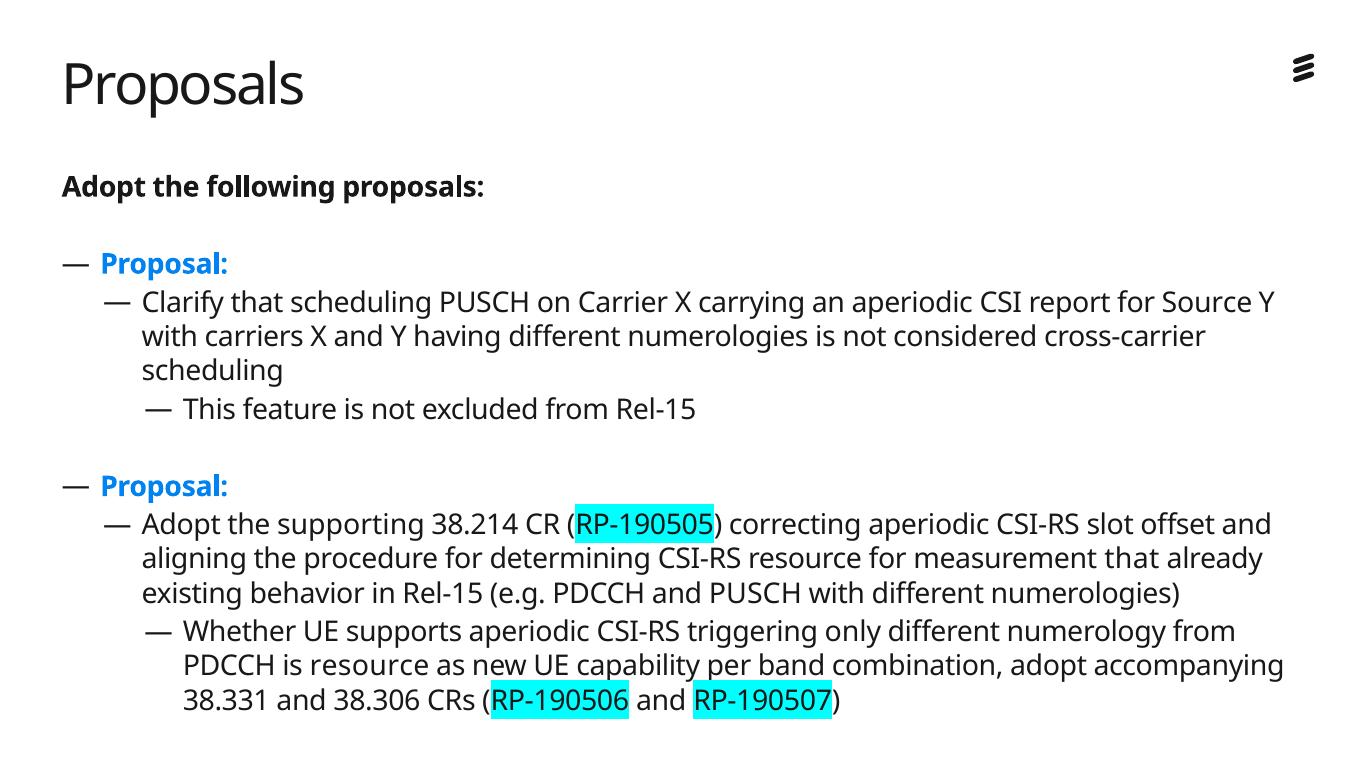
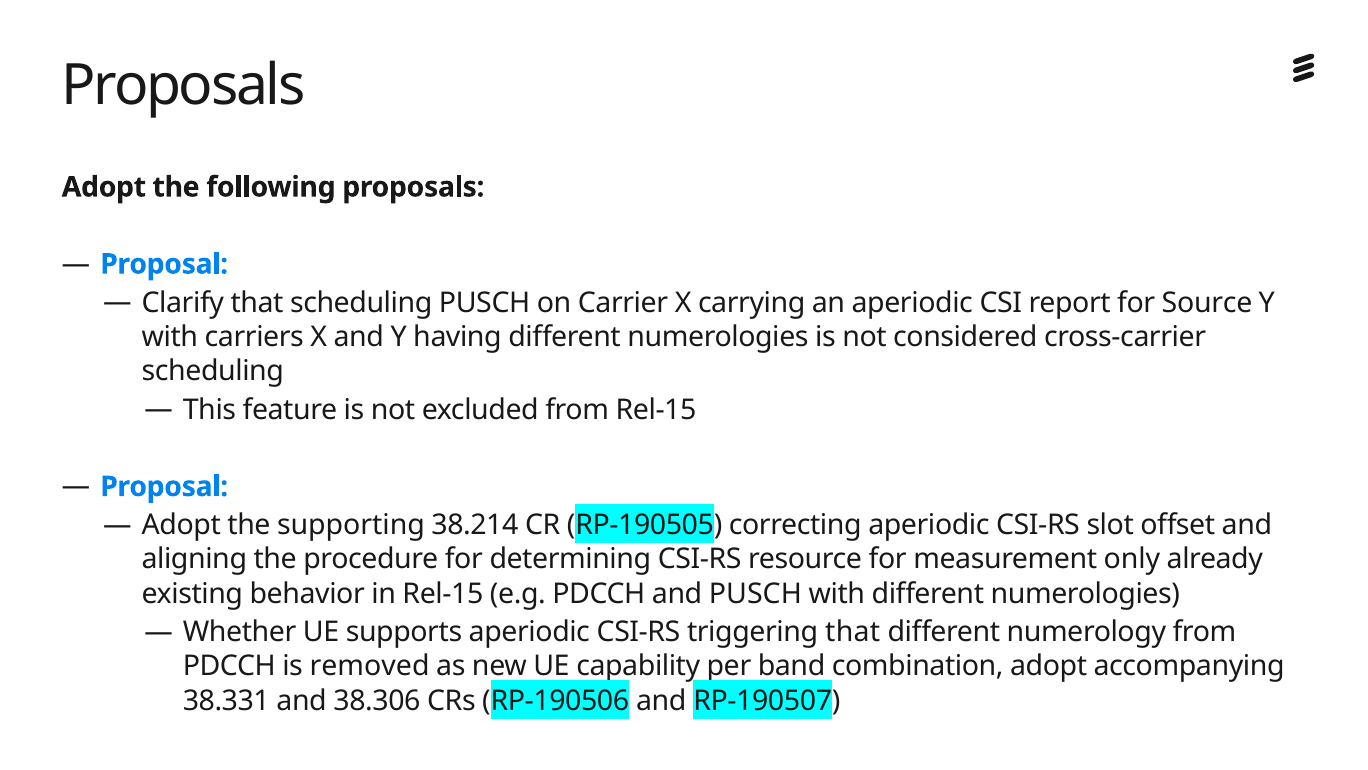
measurement that: that -> only (1132, 559)
triggering only: only -> that (853, 632)
is resource: resource -> removed (370, 666)
